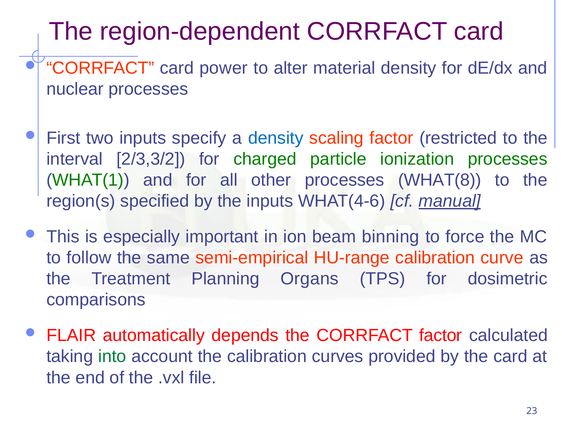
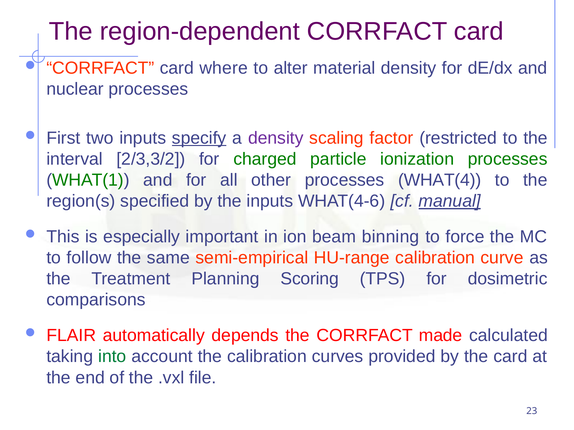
power: power -> where (224, 68)
specify underline: none -> present (199, 138)
density colour: blue -> purple (276, 138)
WHAT(8: WHAT(8 -> WHAT(4 (440, 180)
Organs: Organs -> Scoring (310, 279)
CORRFACT factor: factor -> made (441, 336)
